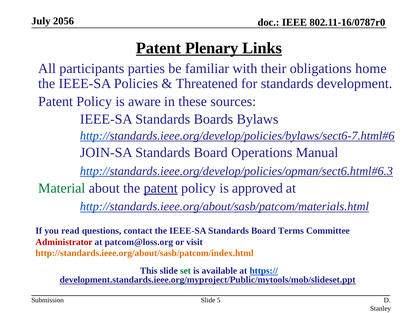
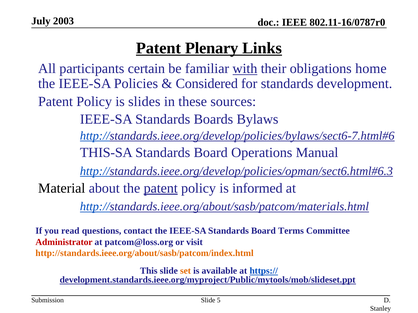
2056: 2056 -> 2003 (64, 21)
parties: parties -> certain (146, 69)
with underline: none -> present (245, 69)
Threatened: Threatened -> Considered (207, 84)
aware: aware -> slides (144, 102)
JOIN-SA: JOIN-SA -> THIS-SA (106, 153)
Material colour: green -> black (62, 189)
approved: approved -> informed (257, 189)
set colour: green -> orange (186, 271)
